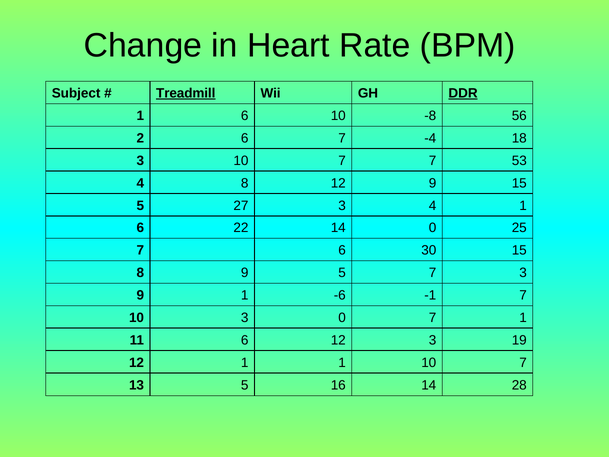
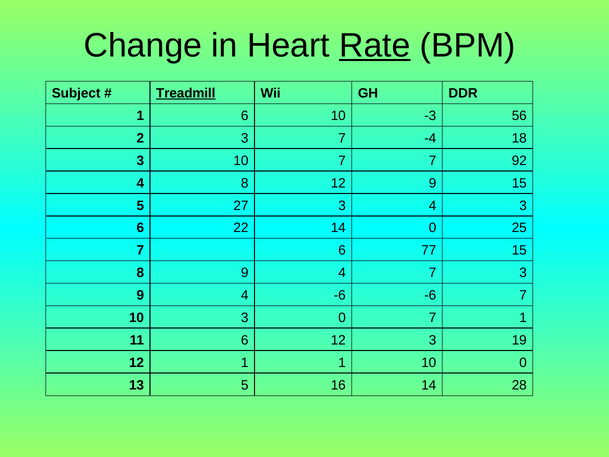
Rate underline: none -> present (375, 45)
DDR underline: present -> none (463, 93)
-8: -8 -> -3 (430, 116)
2 6: 6 -> 3 (245, 138)
53: 53 -> 92 (519, 161)
4 1: 1 -> 3 (523, 205)
30: 30 -> 77 (429, 250)
8 9 5: 5 -> 4 (342, 273)
1: 1 -> 4 (245, 295)
-6 -1: -1 -> -6 (430, 295)
1 10 7: 7 -> 0 (523, 362)
